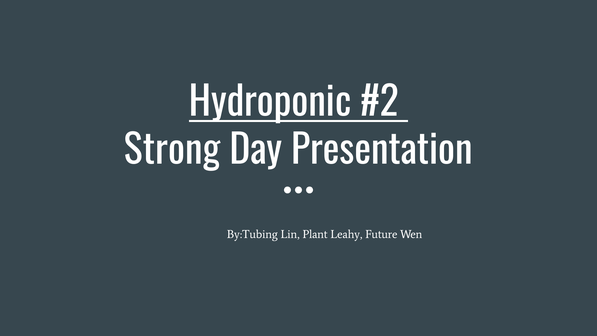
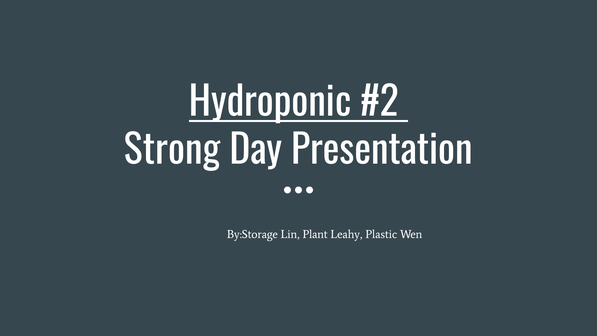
By:Tubing: By:Tubing -> By:Storage (252, 234)
Future: Future -> Plastic (381, 234)
